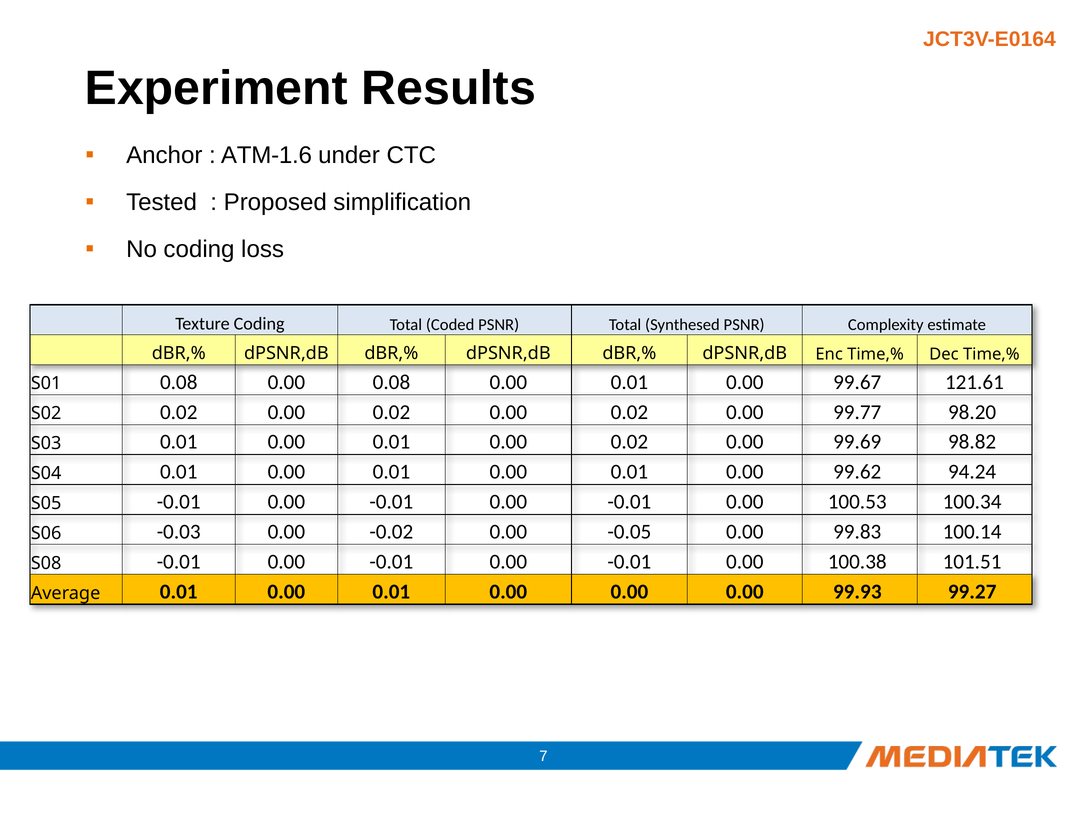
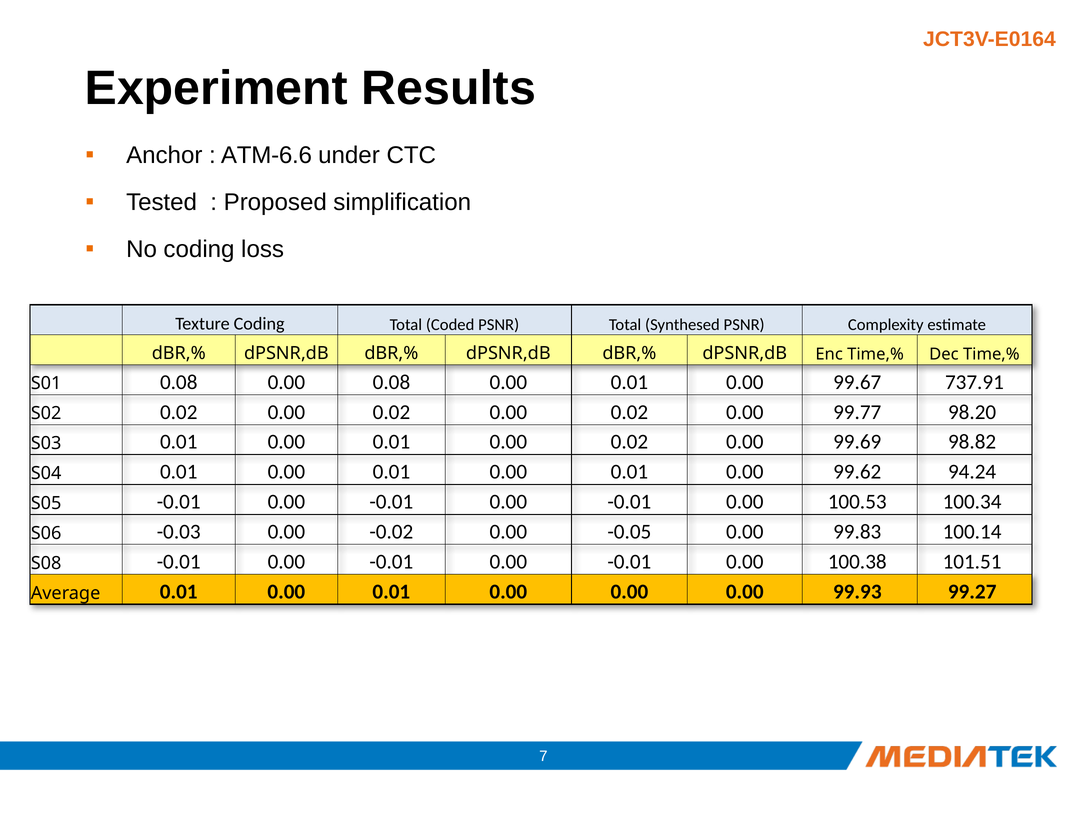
ATM-1.6: ATM-1.6 -> ATM-6.6 (266, 155)
121.61: 121.61 -> 737.91 (974, 382)
